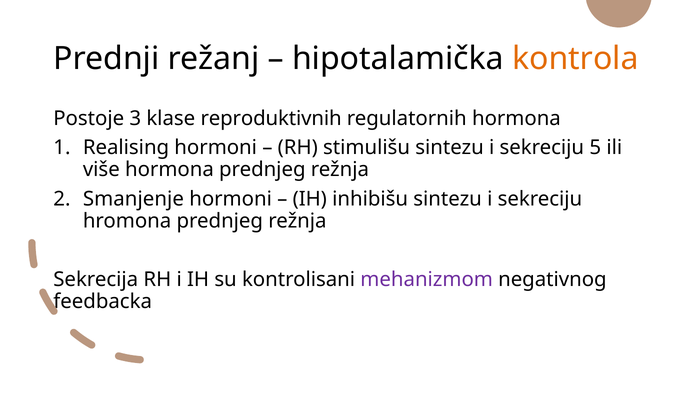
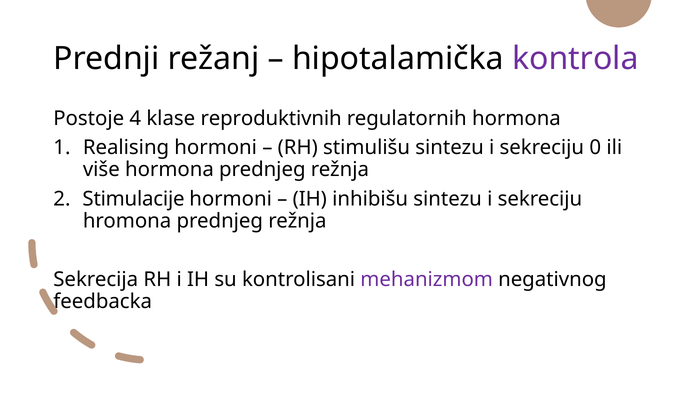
kontrola colour: orange -> purple (575, 59)
3: 3 -> 4 (135, 118)
5: 5 -> 0 (595, 148)
Smanjenje: Smanjenje -> Stimulacije (134, 199)
